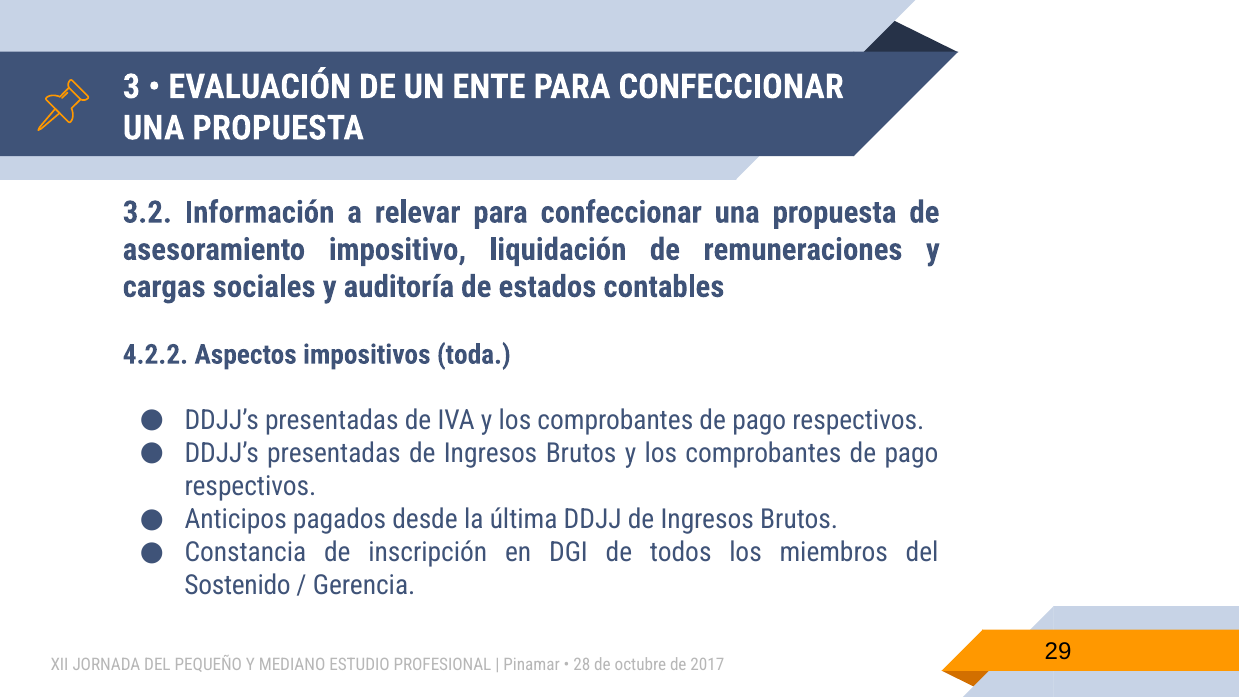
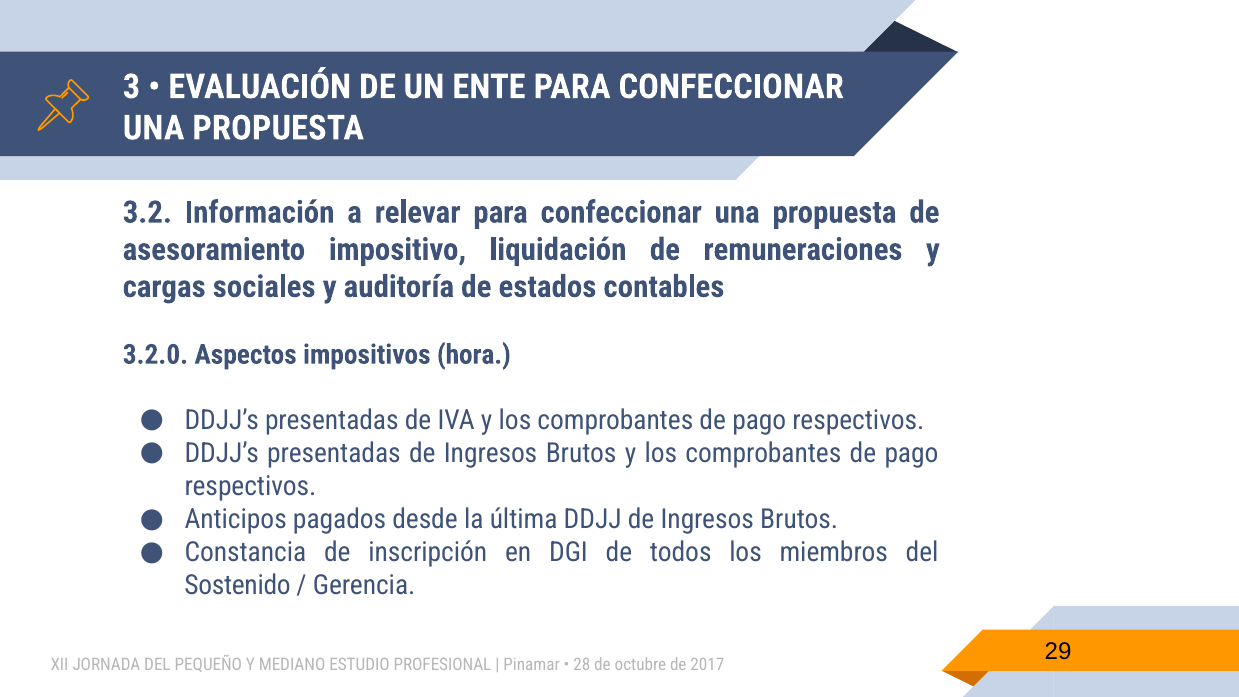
4.2.2: 4.2.2 -> 3.2.0 (155, 355)
toda: toda -> hora (474, 355)
